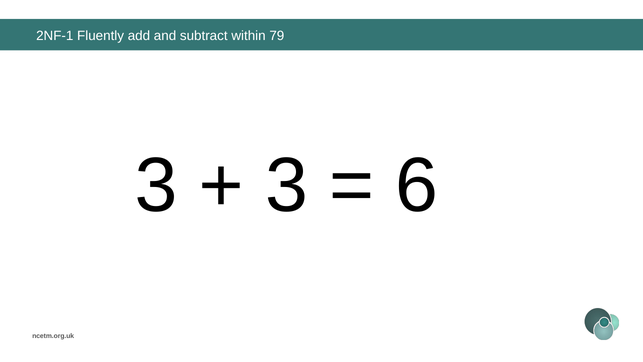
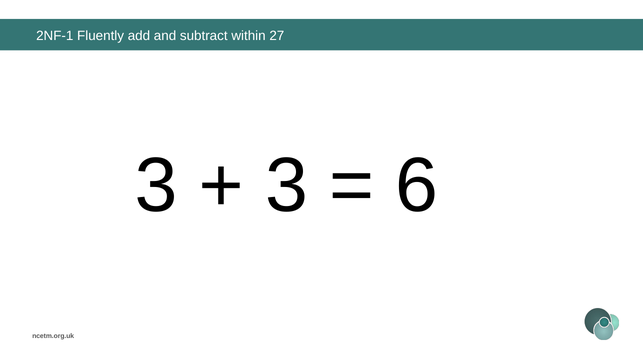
79: 79 -> 27 (277, 36)
